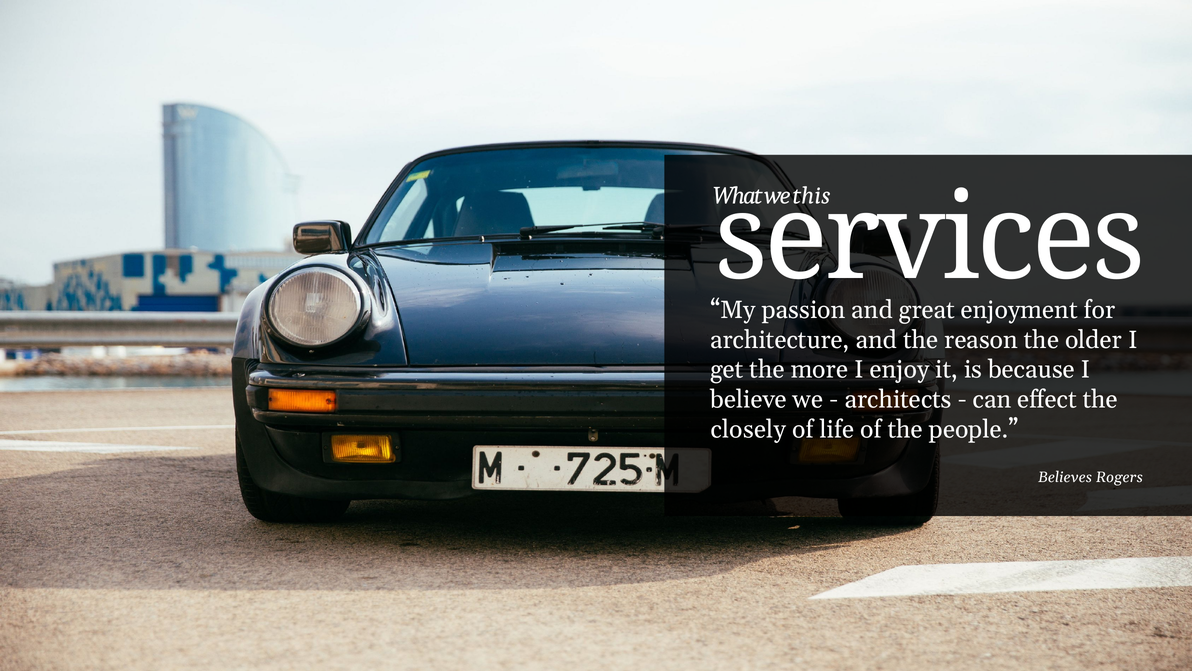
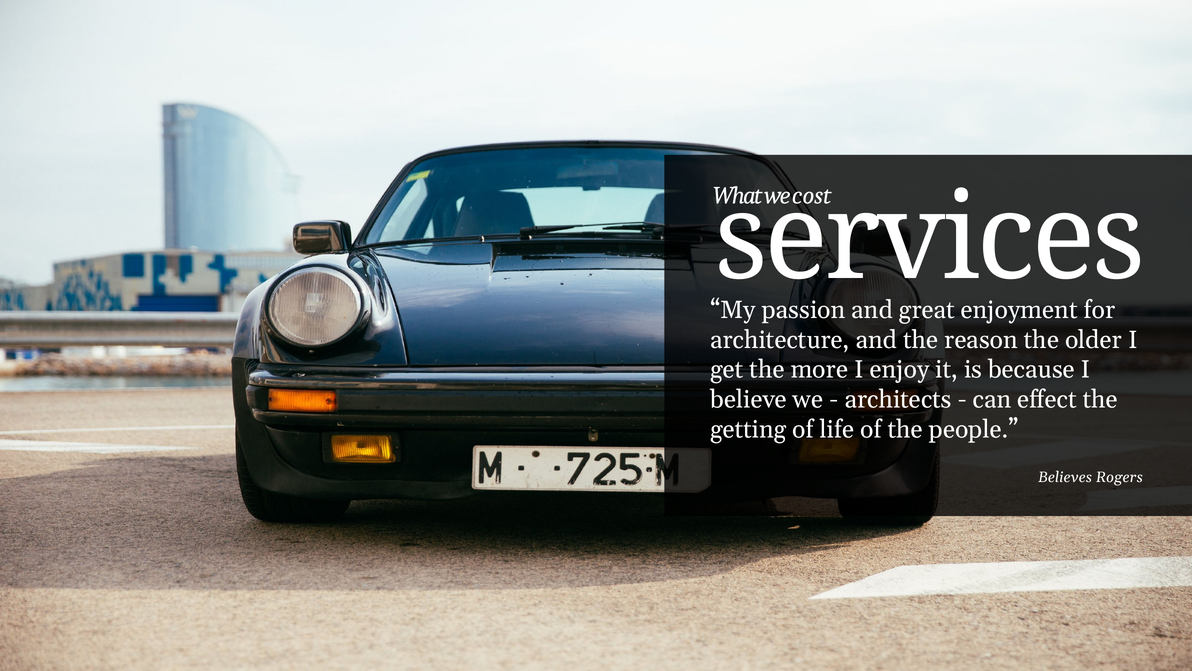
this: this -> cost (812, 195)
closely: closely -> getting (748, 429)
